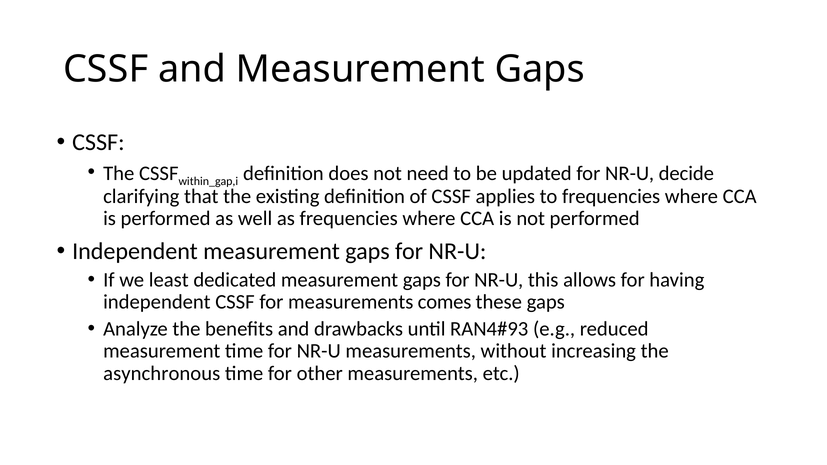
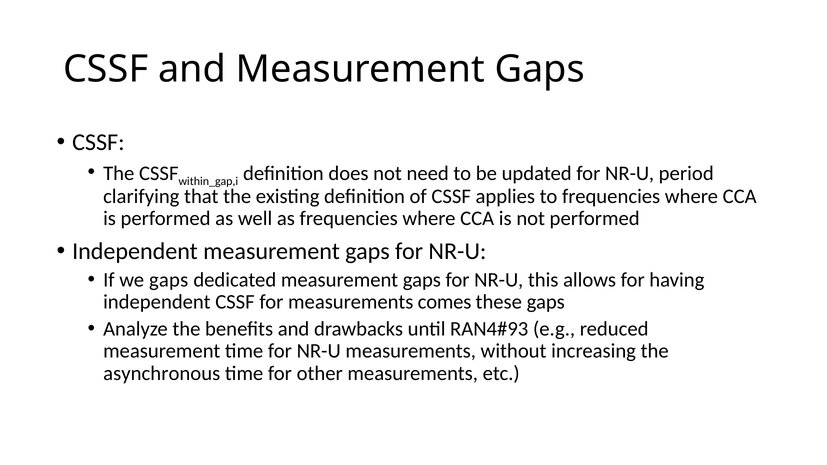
decide: decide -> period (686, 173)
we least: least -> gaps (169, 280)
